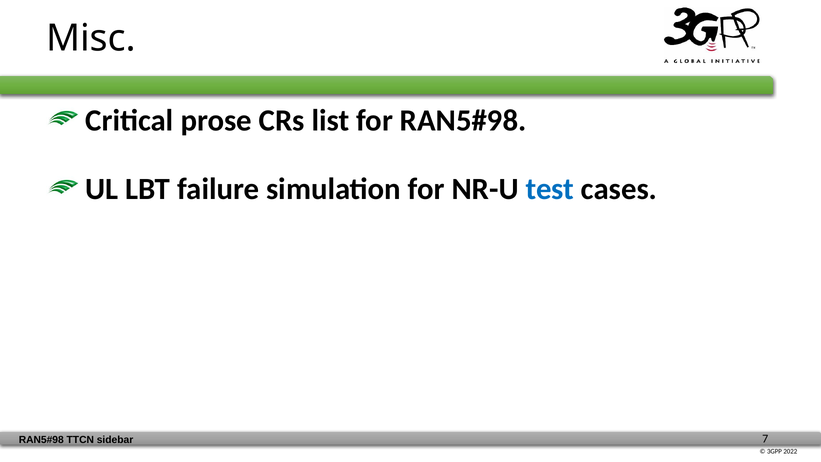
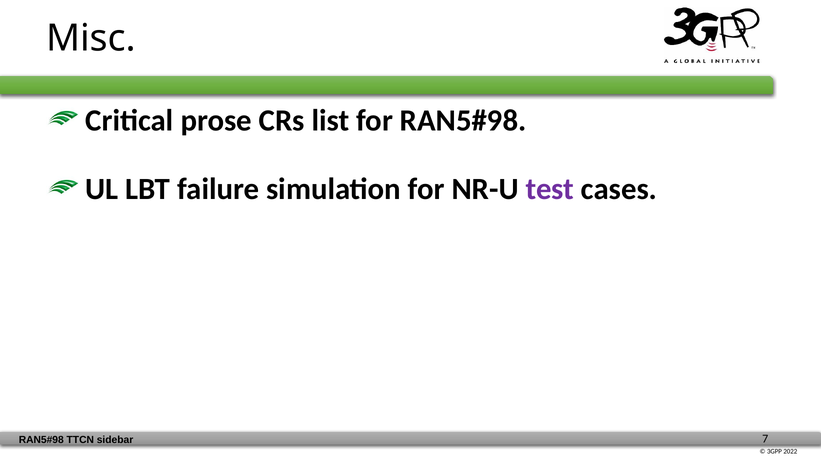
test colour: blue -> purple (550, 189)
